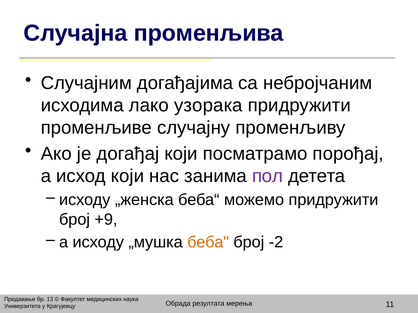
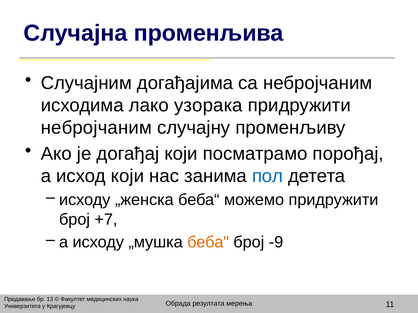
променљиве: променљиве -> небројчаним (96, 128)
пол colour: purple -> blue (268, 176)
+9: +9 -> +7 (106, 220)
-2: -2 -> -9 (276, 243)
